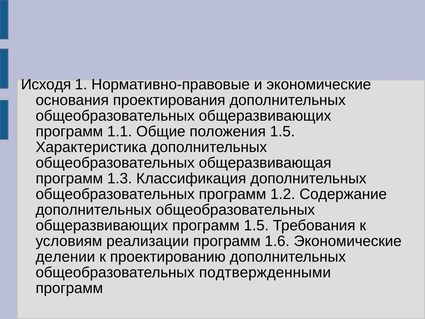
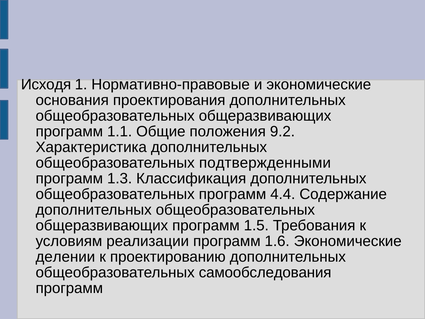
положения 1.5: 1.5 -> 9.2 (282, 131)
общеразвивающая: общеразвивающая -> подтвержденными (265, 163)
1.2: 1.2 -> 4.4 (283, 194)
подтвержденными: подтвержденными -> самообследования (265, 272)
